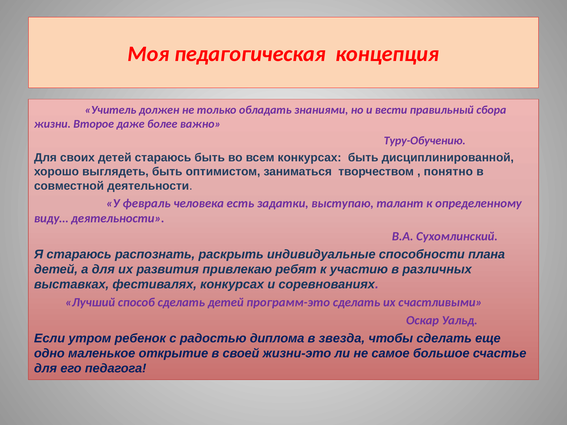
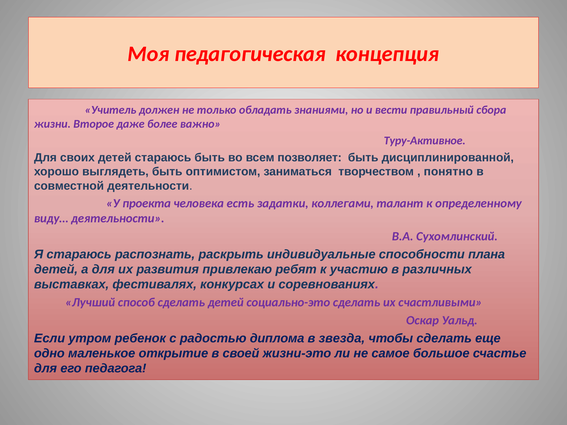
Туру-Обучению: Туру-Обучению -> Туру-Активное (425, 141)
всем конкурсах: конкурсах -> позволяет (310, 158)
февраль: февраль -> проекта (147, 203)
выступаю: выступаю -> коллегами (343, 203)
программ-это: программ-это -> социально-это (288, 303)
